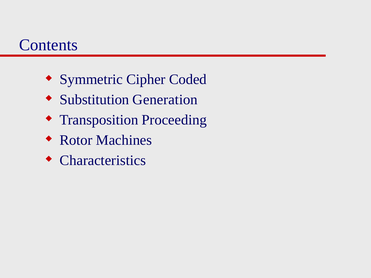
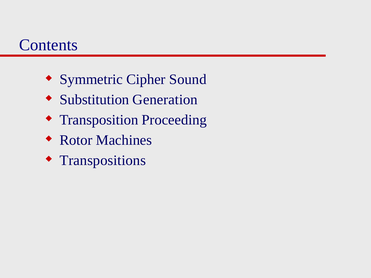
Coded: Coded -> Sound (188, 80)
Characteristics: Characteristics -> Transpositions (103, 160)
